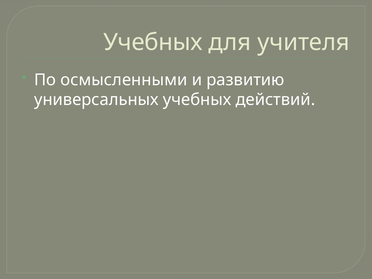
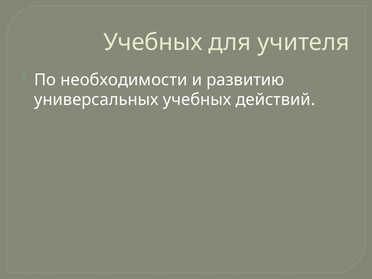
осмысленными: осмысленными -> необходимости (124, 80)
